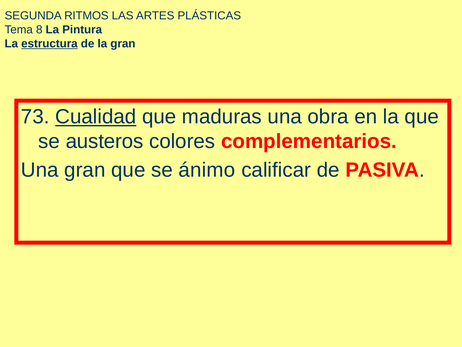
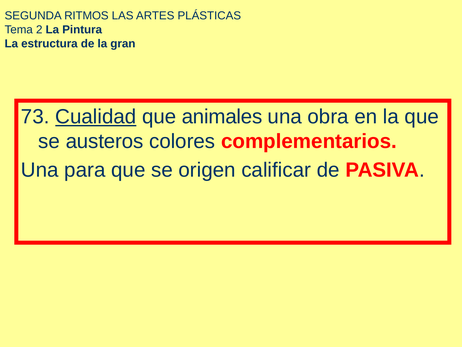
8: 8 -> 2 (39, 30)
estructura underline: present -> none (49, 44)
maduras: maduras -> animales (222, 117)
Una gran: gran -> para (85, 170)
ánimo: ánimo -> origen (207, 170)
